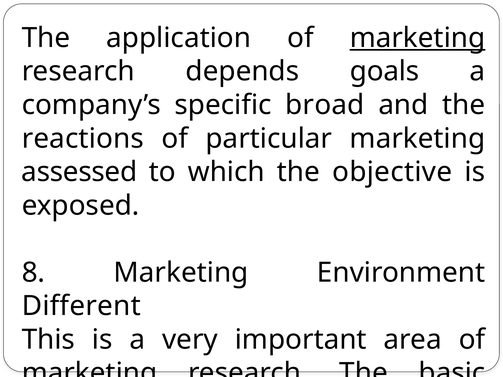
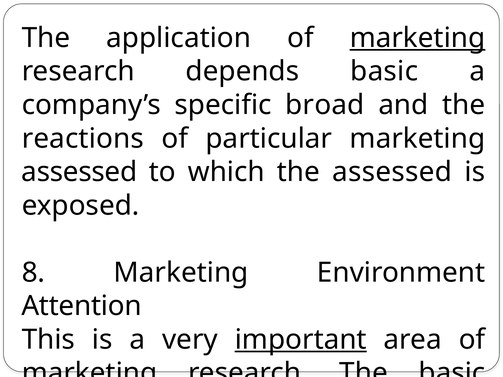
depends goals: goals -> basic (384, 71)
the objective: objective -> assessed (392, 172)
Different: Different -> Attention (82, 306)
important underline: none -> present (301, 340)
